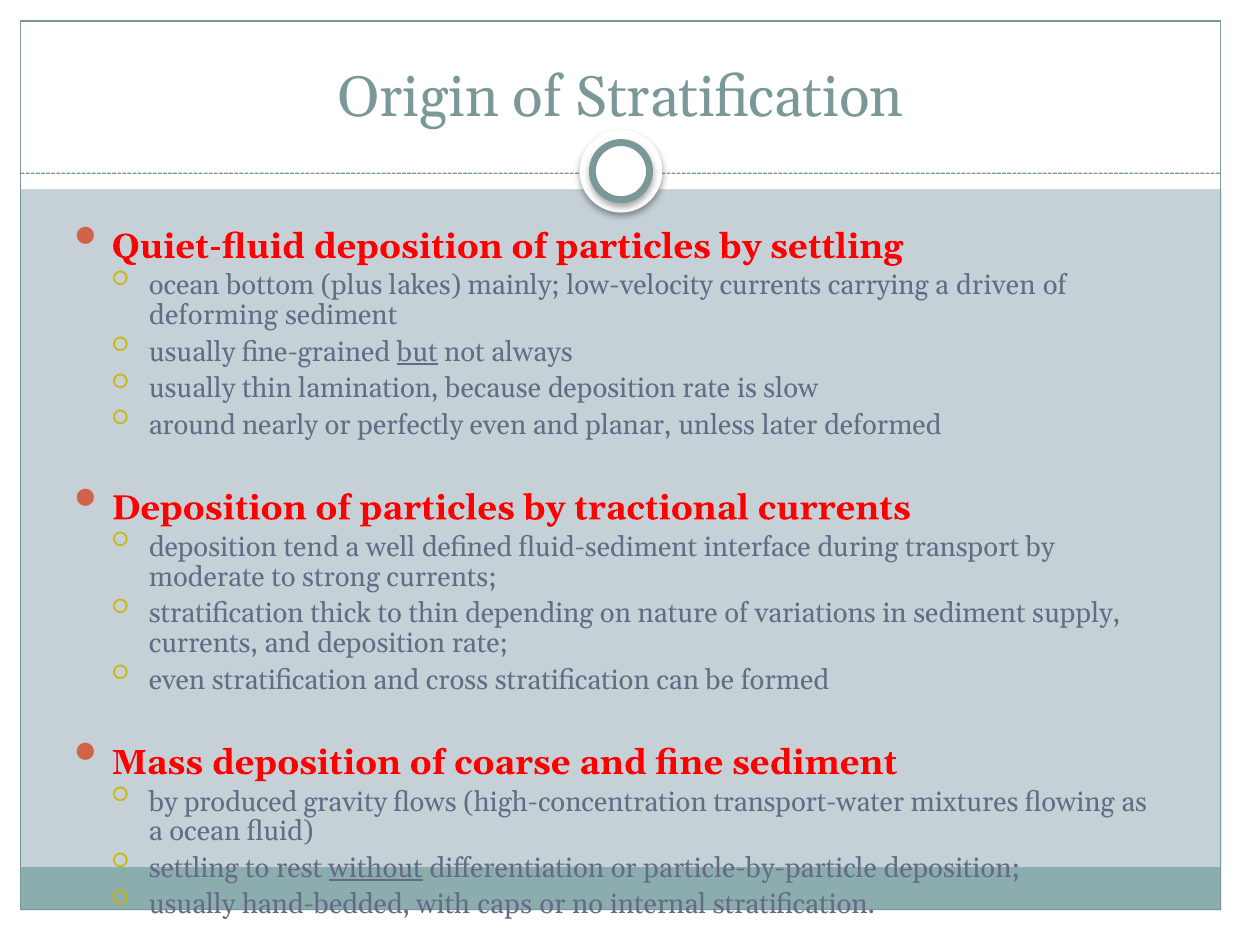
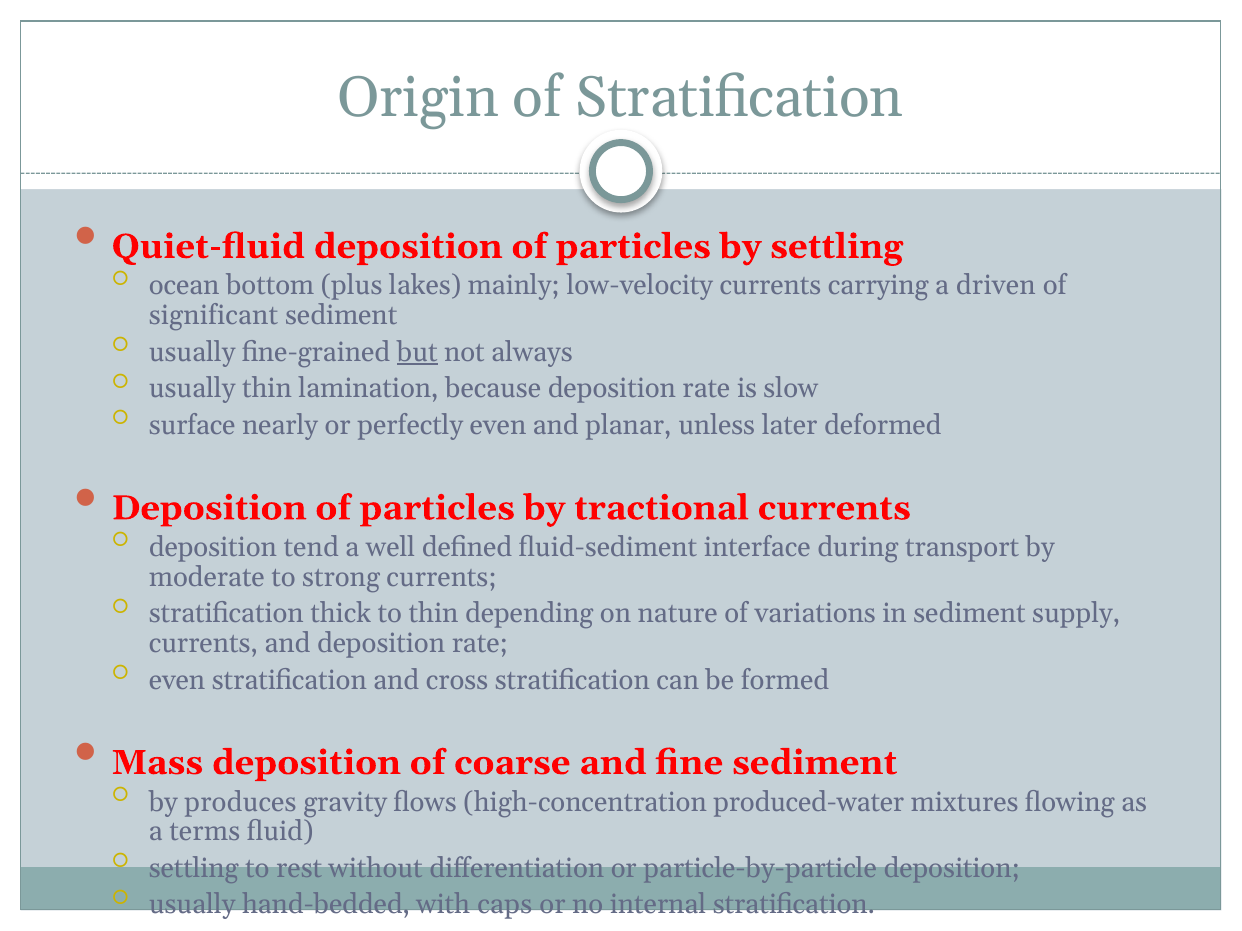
deforming: deforming -> significant (214, 316)
around: around -> surface (192, 426)
produced: produced -> produces (240, 802)
transport-water: transport-water -> produced-water (809, 802)
a ocean: ocean -> terms (205, 832)
without underline: present -> none (376, 869)
